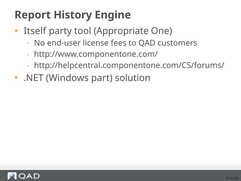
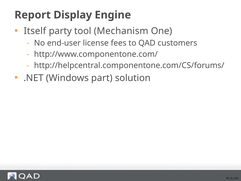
History: History -> Display (73, 15)
Appropriate: Appropriate -> Mechanism (121, 31)
